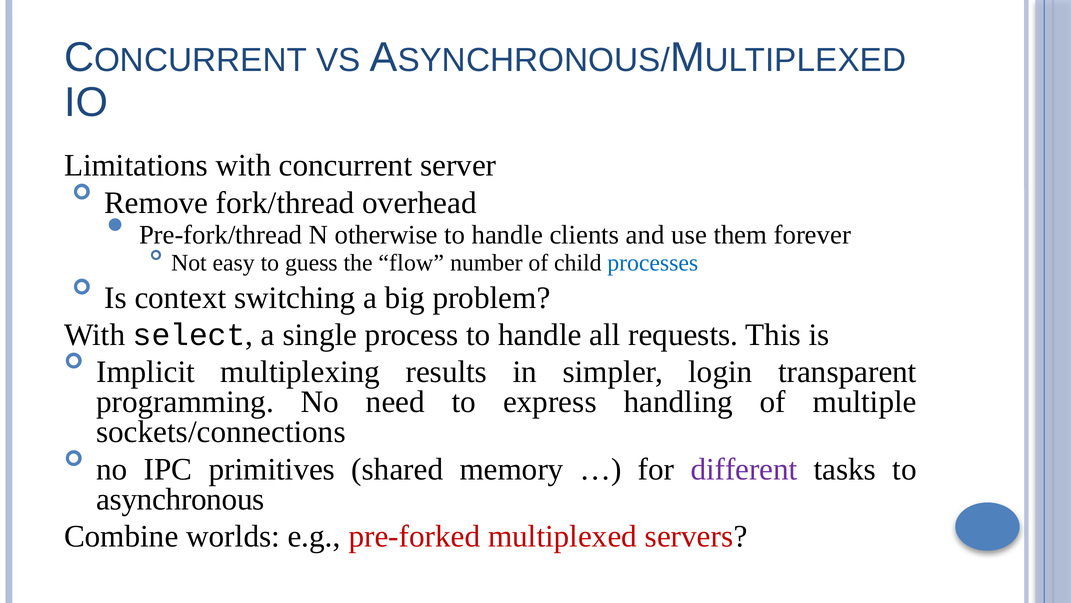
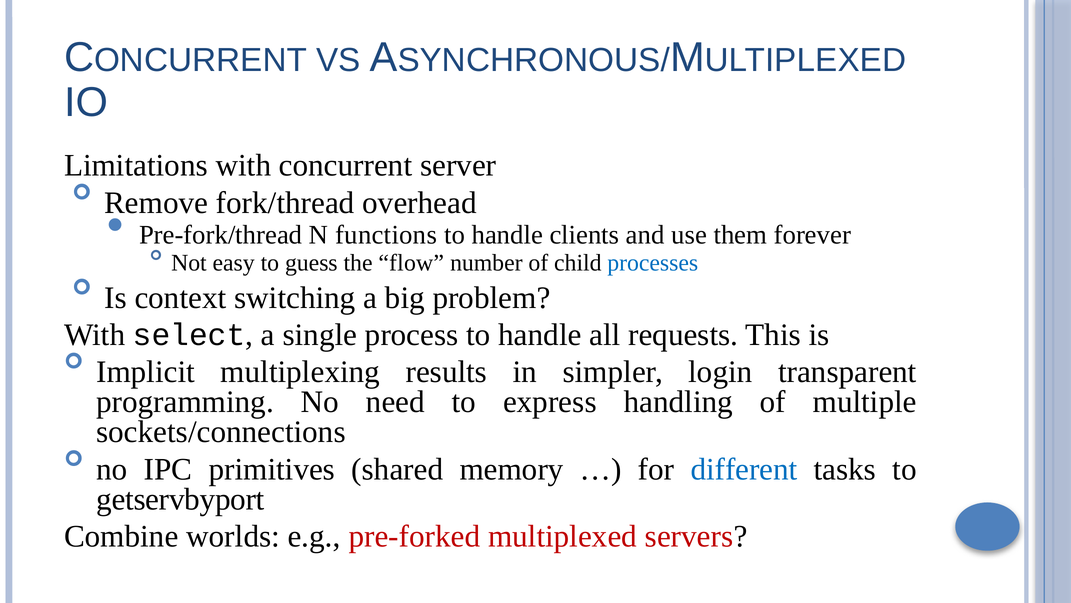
otherwise: otherwise -> functions (386, 235)
different colour: purple -> blue (744, 469)
asynchronous: asynchronous -> getservbyport (180, 499)
